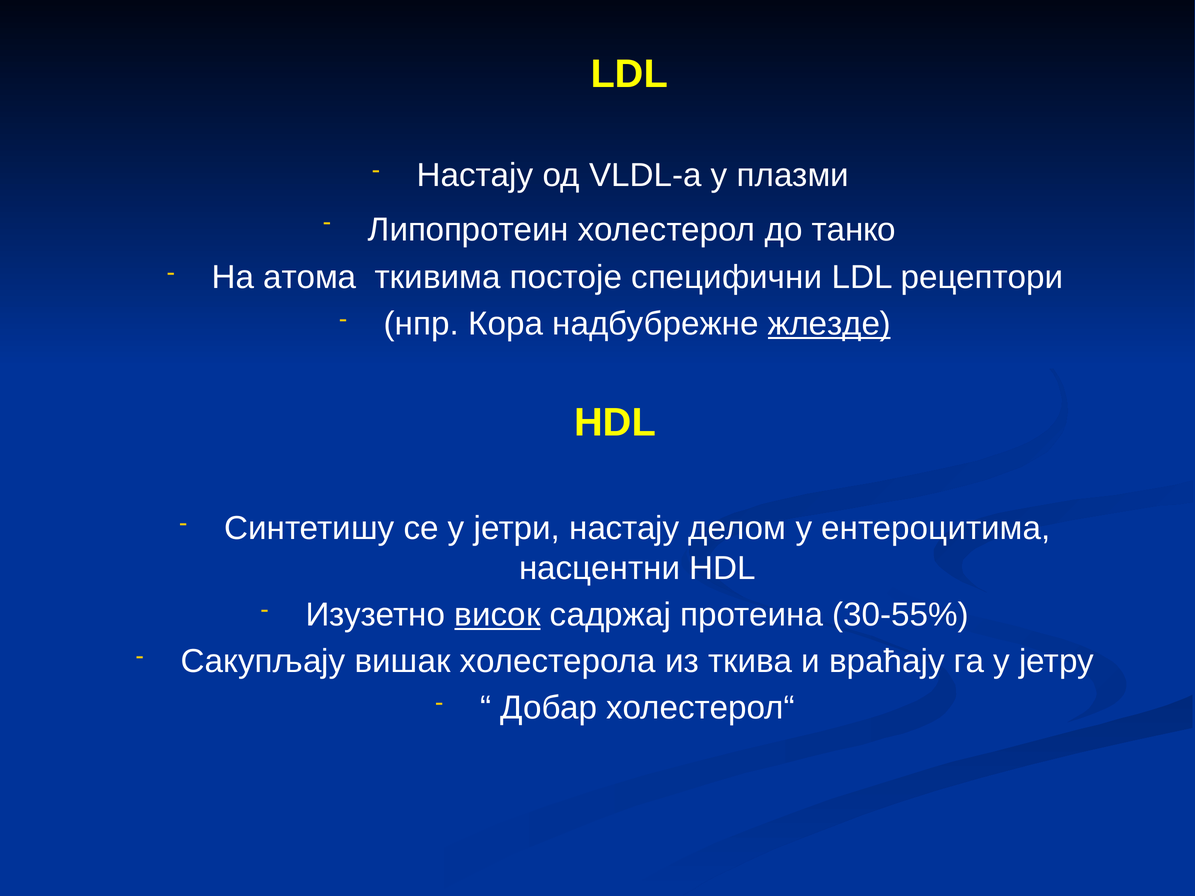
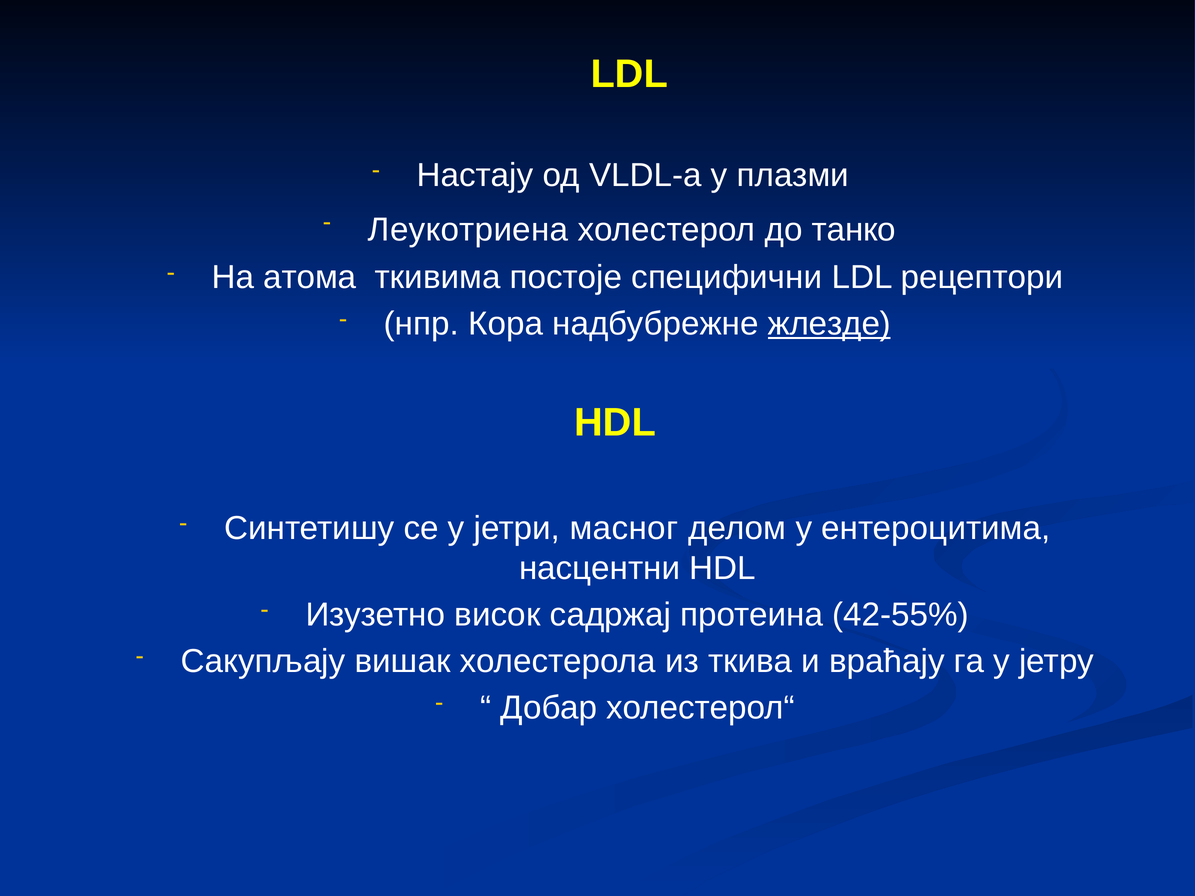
Липопротеин: Липопротеин -> Леукотриена (468, 230)
јетри настају: настају -> масног (624, 528)
висок underline: present -> none (498, 615)
30-55%: 30-55% -> 42-55% (901, 615)
